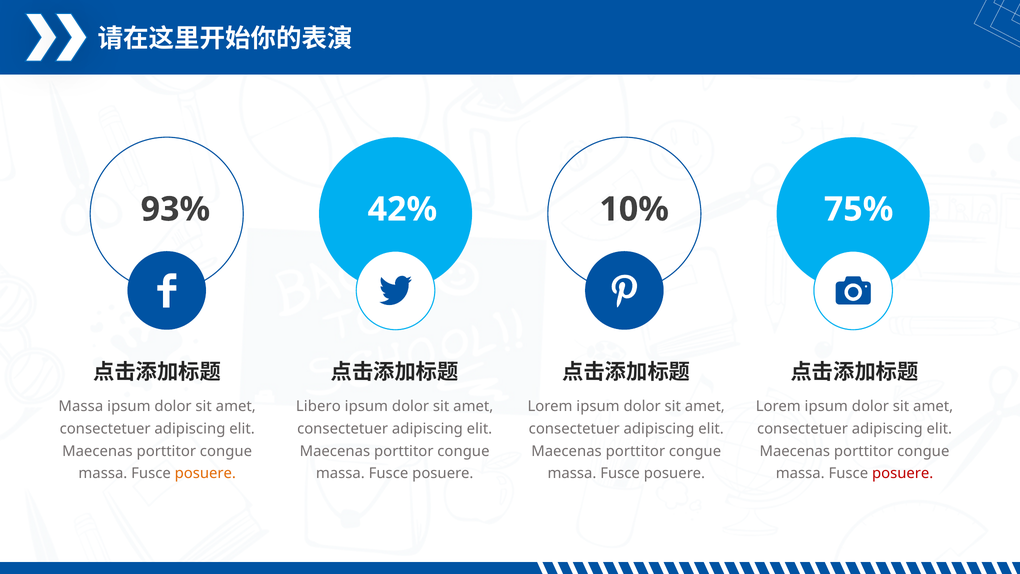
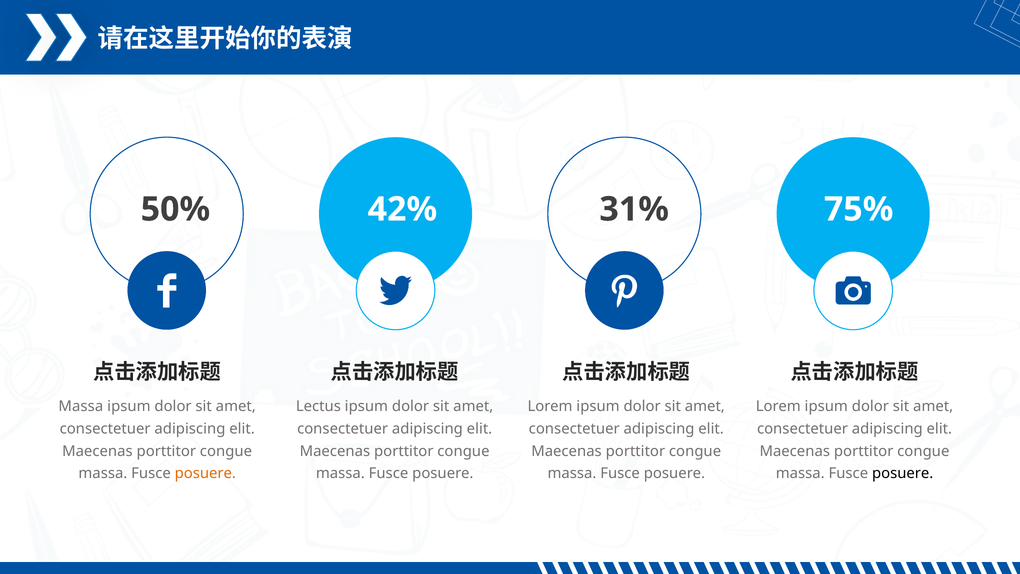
93%: 93% -> 50% (175, 209)
10%: 10% -> 31% (634, 209)
Libero: Libero -> Lectus (318, 406)
posuere colour: red -> black (903, 473)
